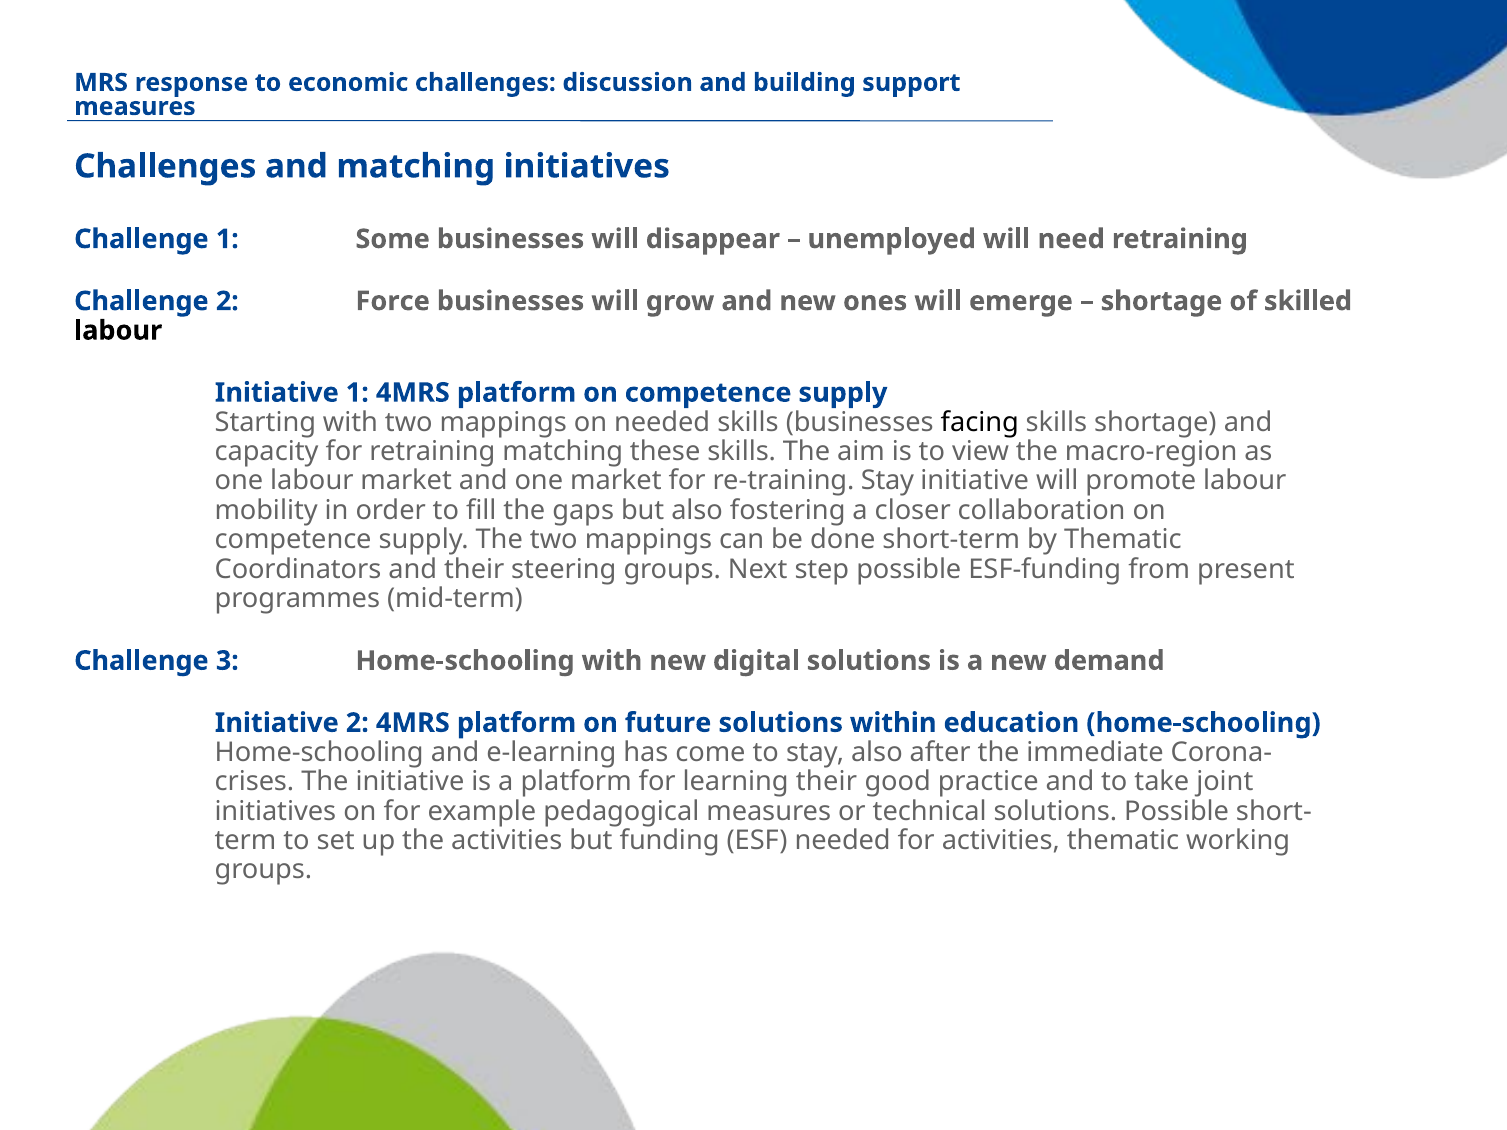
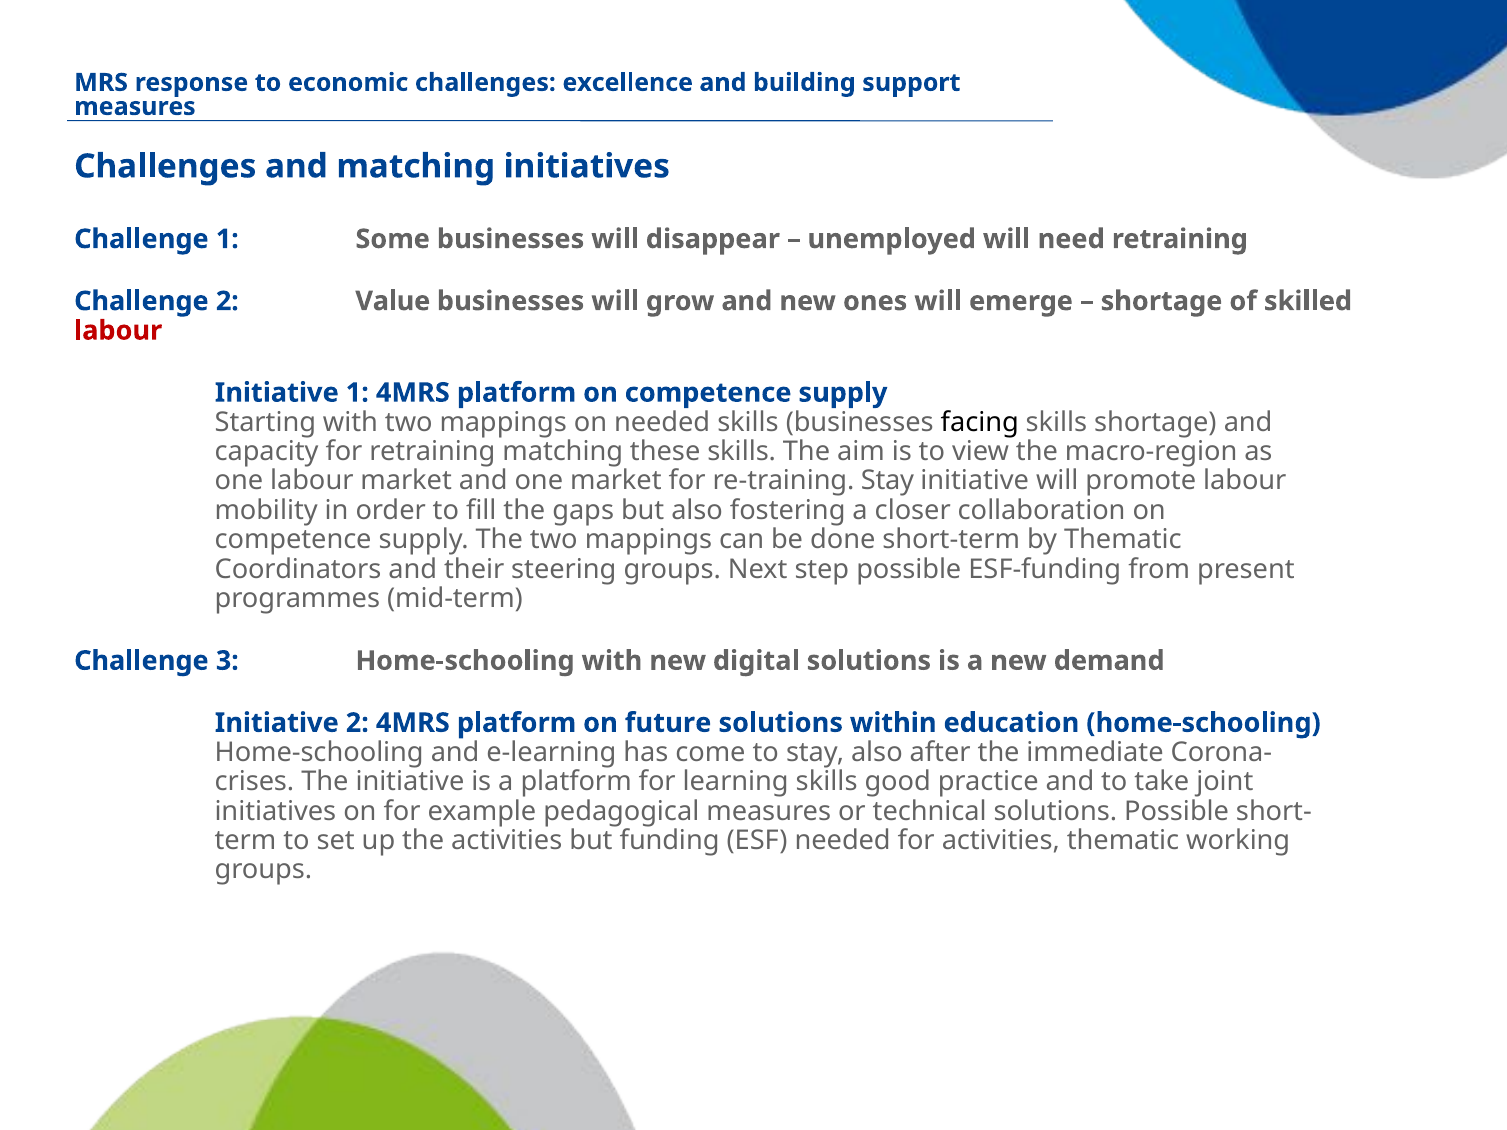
discussion: discussion -> excellence (628, 83)
Force: Force -> Value (393, 301)
labour colour: black -> red (118, 331)
learning their: their -> skills (827, 782)
